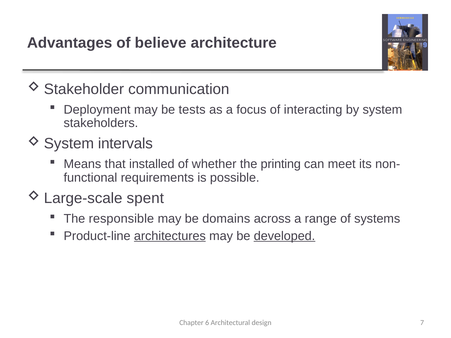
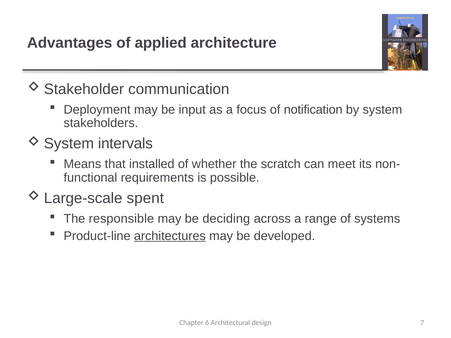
believe: believe -> applied (161, 43)
tests: tests -> input (192, 110)
interacting: interacting -> notification (313, 110)
printing: printing -> scratch (281, 164)
domains: domains -> deciding (226, 219)
developed underline: present -> none (285, 236)
